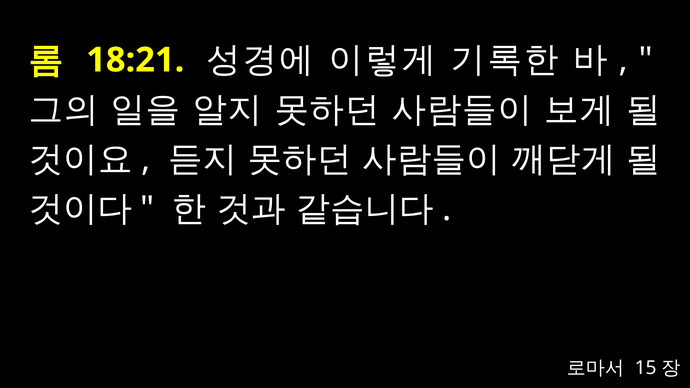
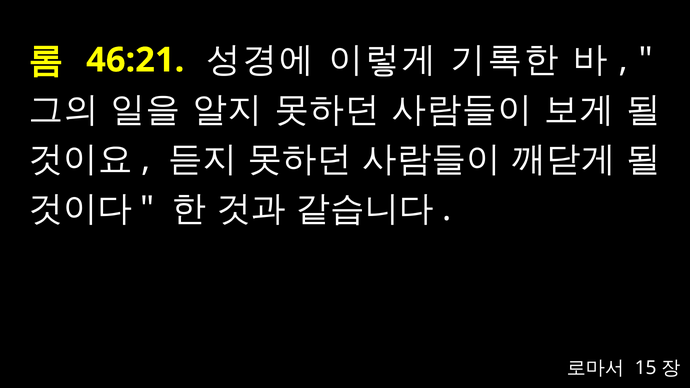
18:21: 18:21 -> 46:21 (135, 60)
